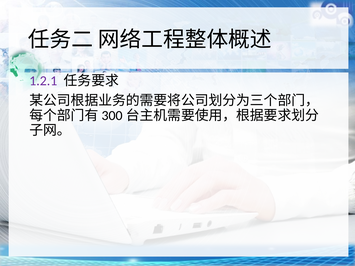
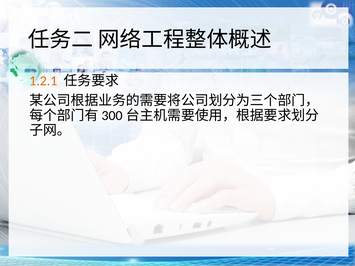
1.2.1 colour: purple -> orange (43, 81)
